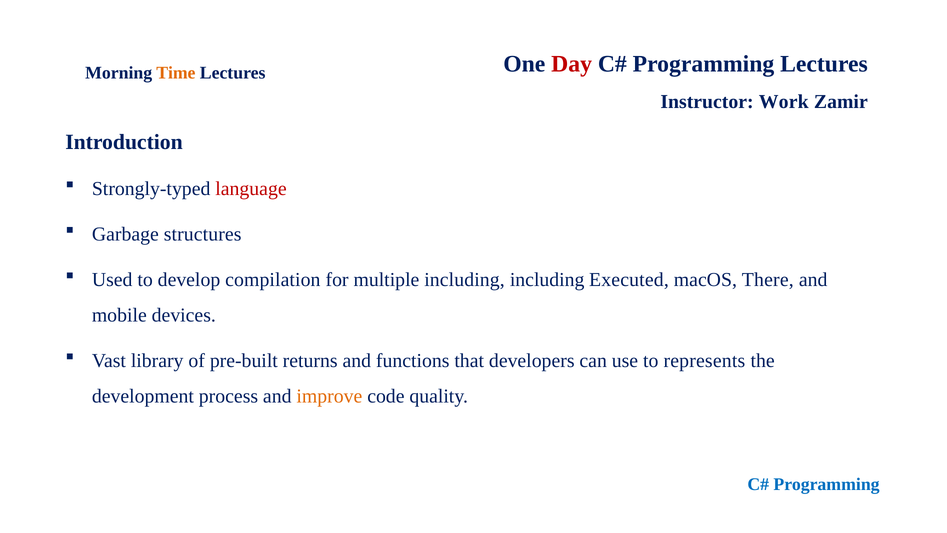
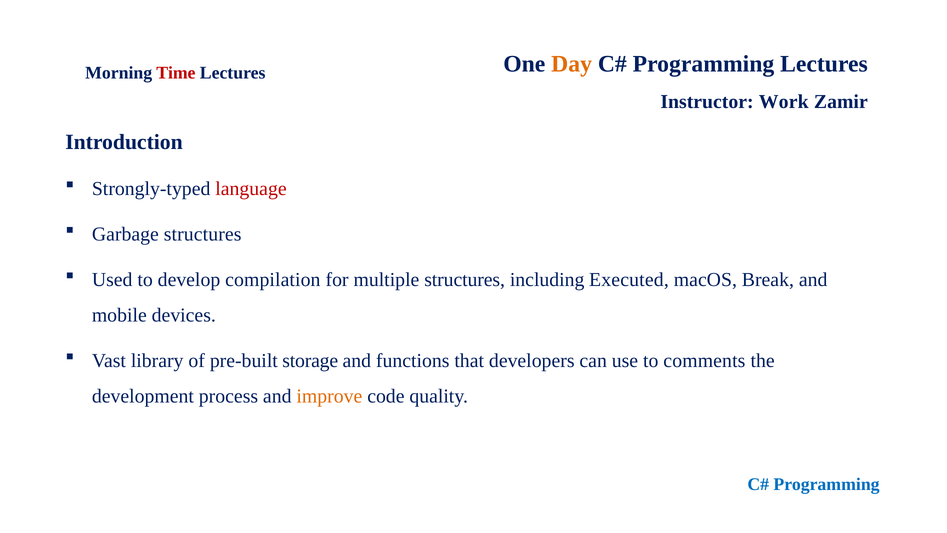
Day colour: red -> orange (572, 64)
Time colour: orange -> red (176, 73)
multiple including: including -> structures (465, 279)
There: There -> Break (768, 279)
returns: returns -> storage (310, 360)
represents: represents -> comments (704, 360)
